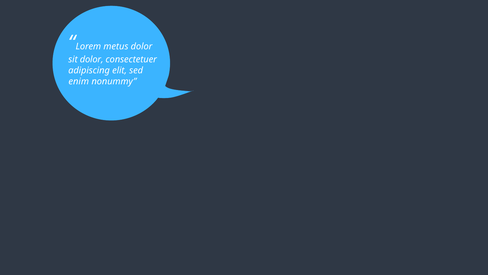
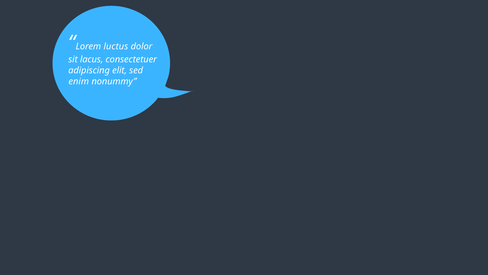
metus: metus -> luctus (116, 46)
sit dolor: dolor -> lacus (92, 60)
